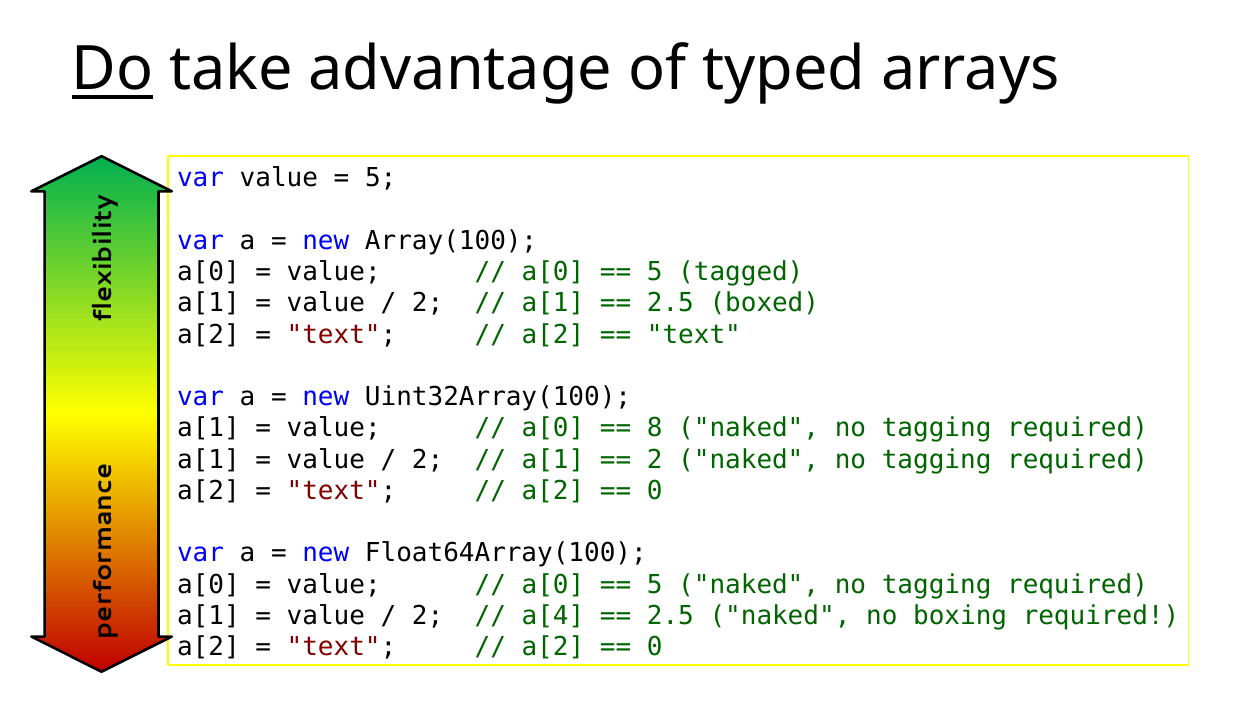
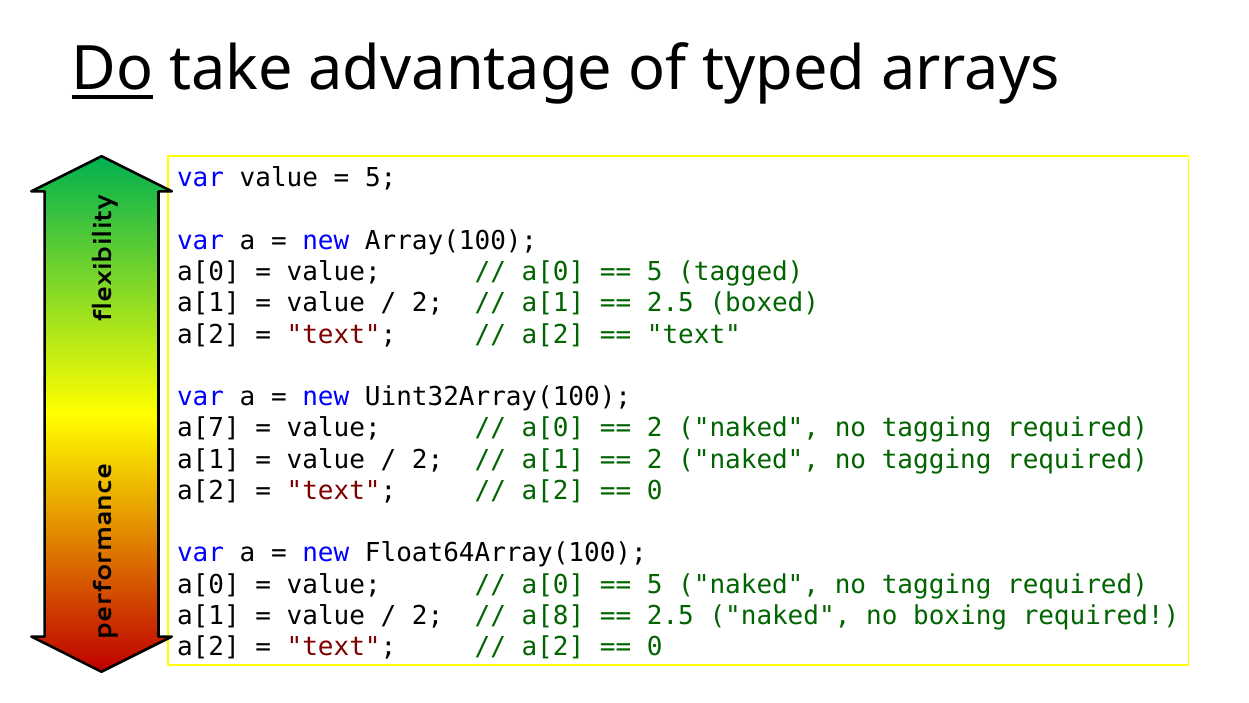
a[1: a[1 -> a[7 (208, 428)
8: 8 -> 2 (655, 428)
a[4: a[4 -> a[8 (553, 615)
